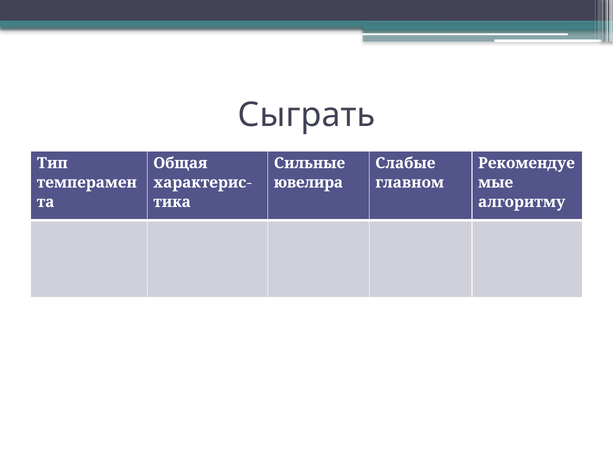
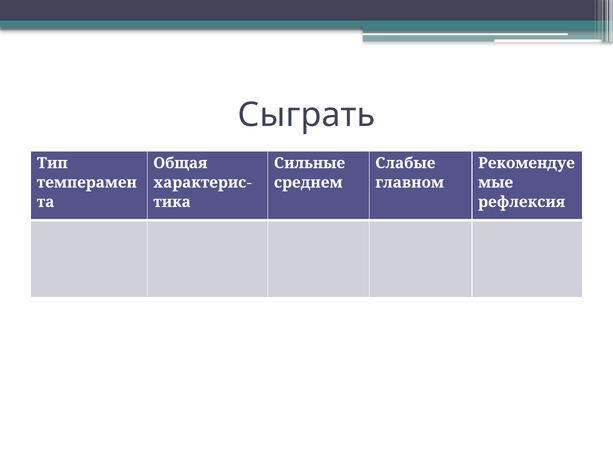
ювелира: ювелира -> среднем (308, 182)
алгоритму: алгоритму -> рефлексия (522, 202)
